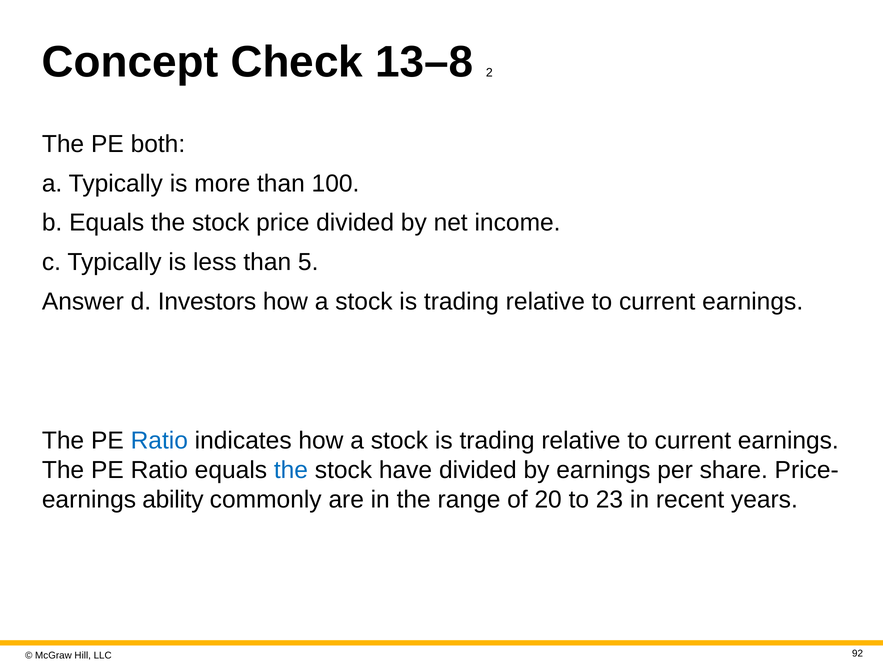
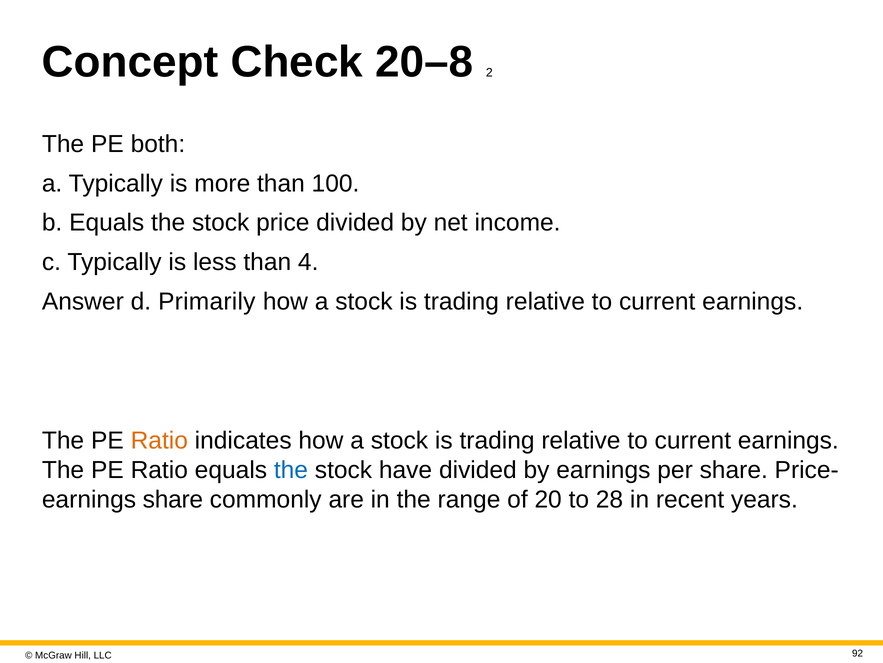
13–8: 13–8 -> 20–8 (424, 62)
5: 5 -> 4 (308, 262)
Investors: Investors -> Primarily (207, 301)
Ratio colour: blue -> orange (159, 440)
earnings ability: ability -> share (173, 499)
23: 23 -> 28 (609, 499)
